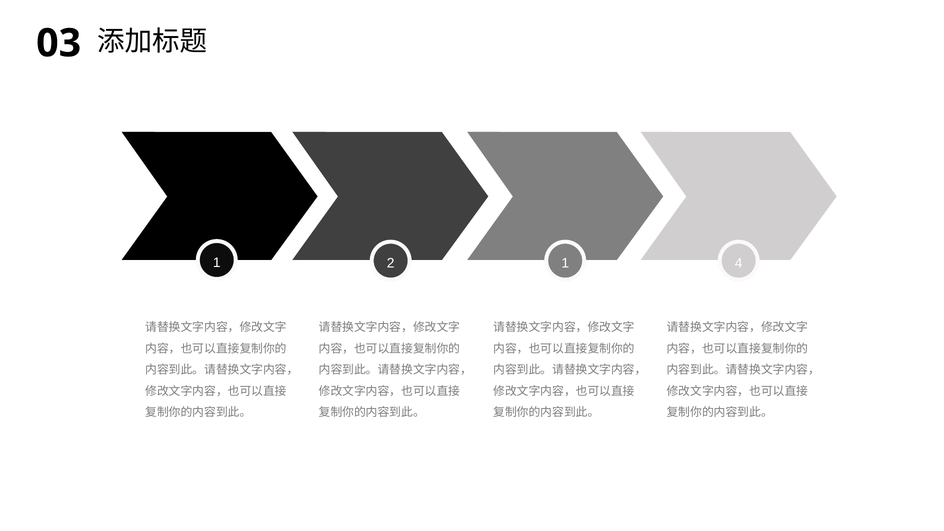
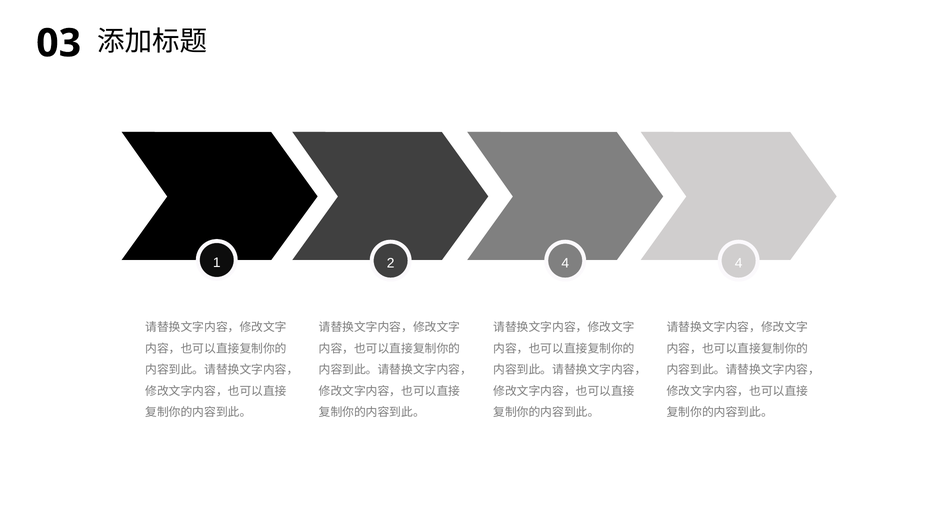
2 1: 1 -> 4 (565, 263)
